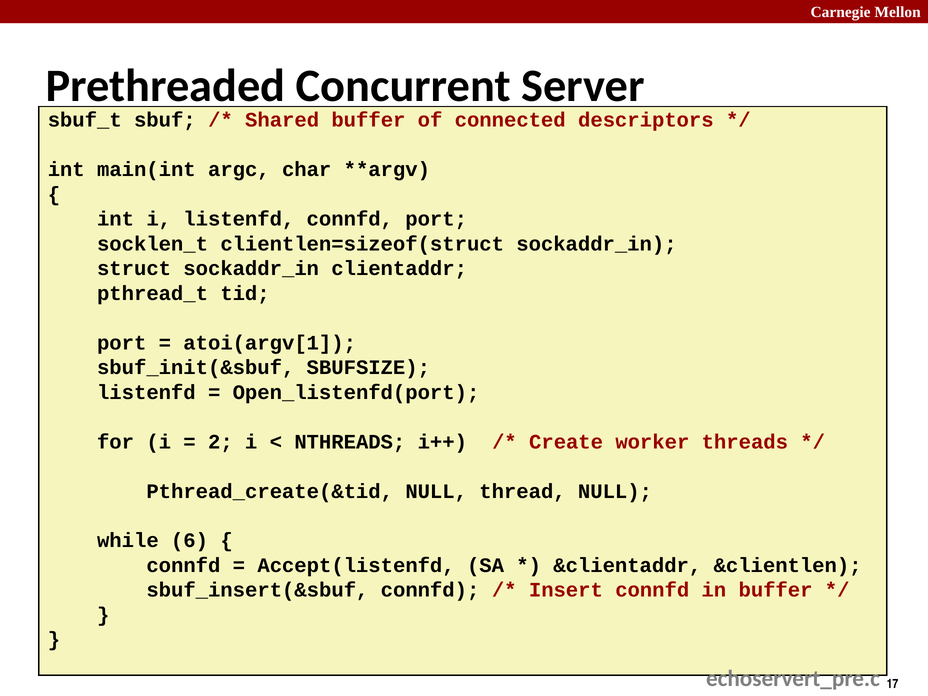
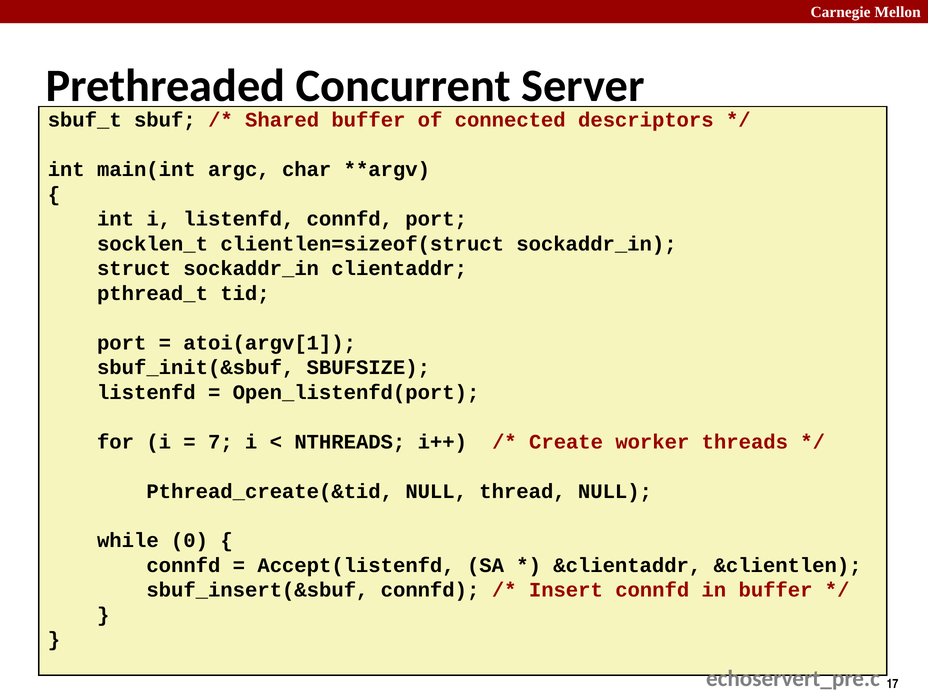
2: 2 -> 7 (220, 442)
6: 6 -> 0 (190, 541)
